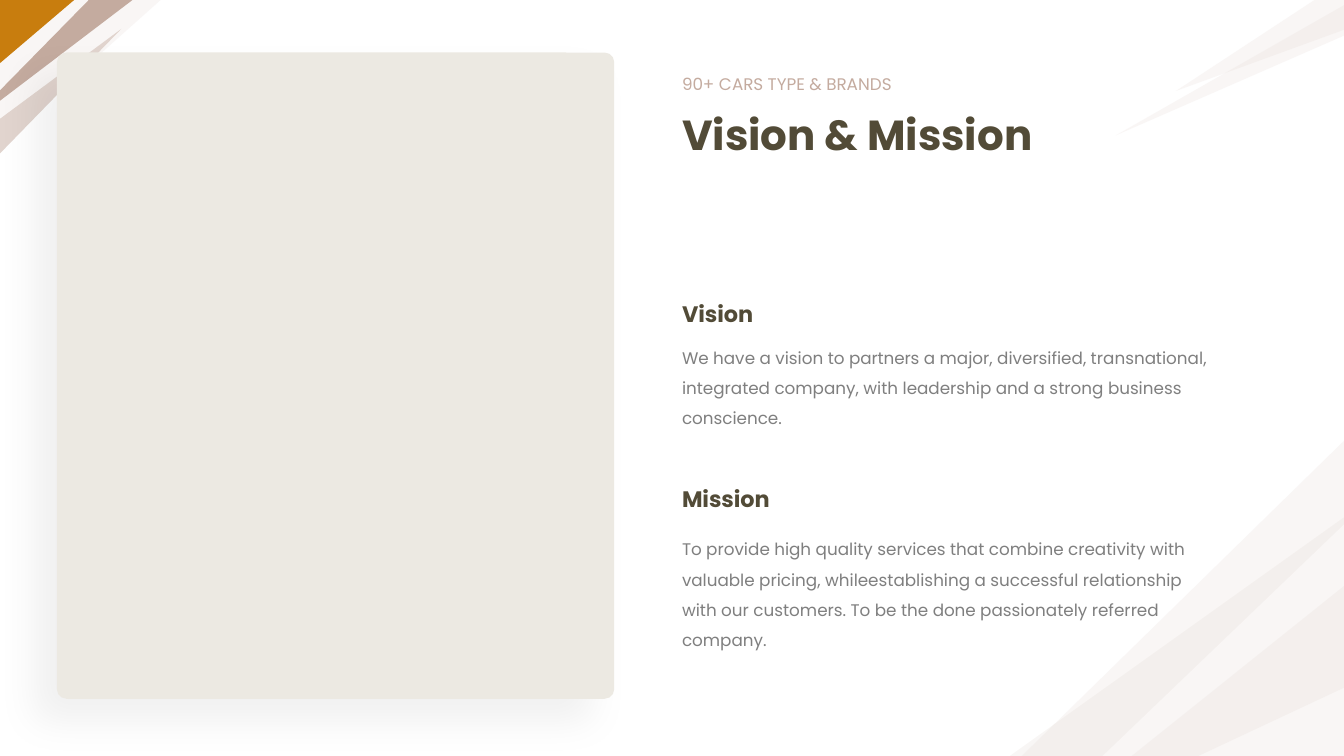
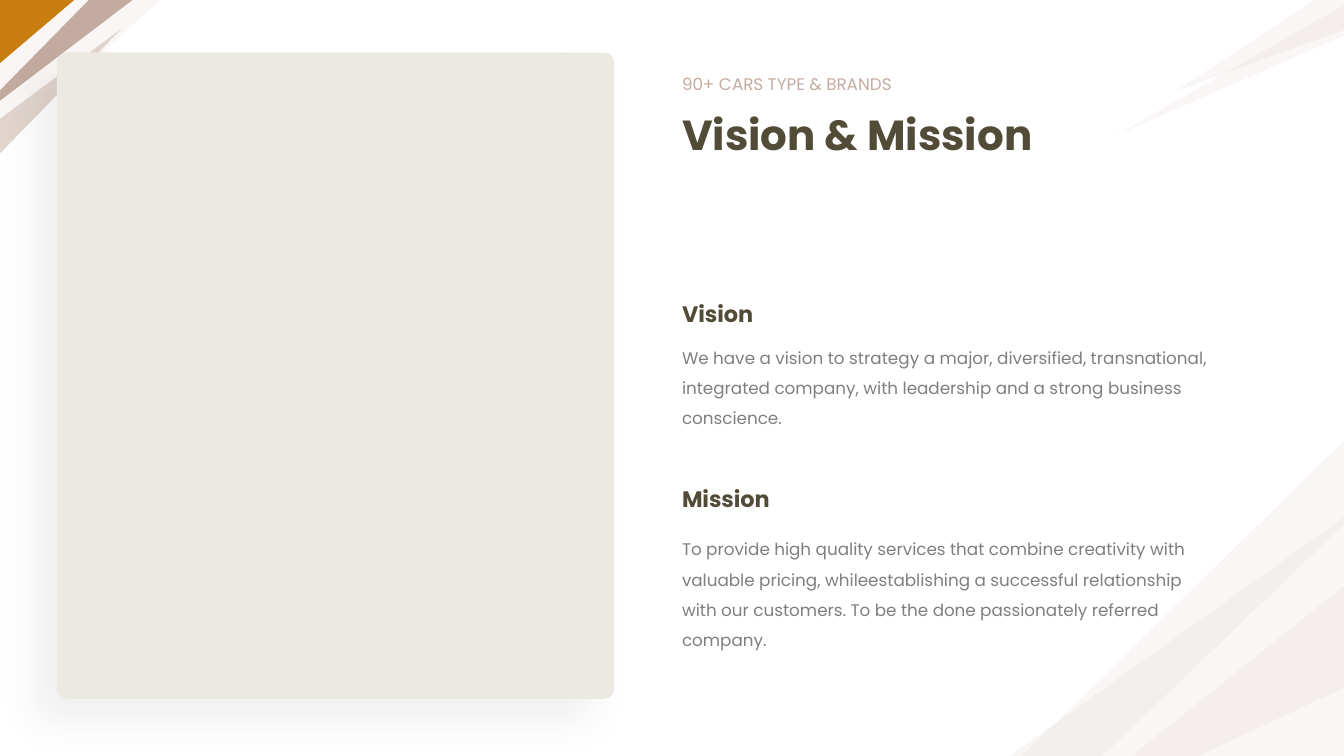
partners: partners -> strategy (884, 359)
